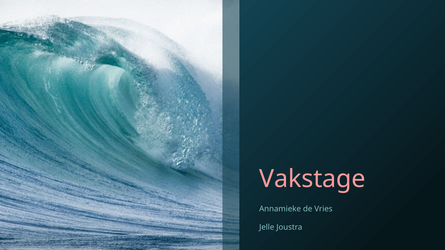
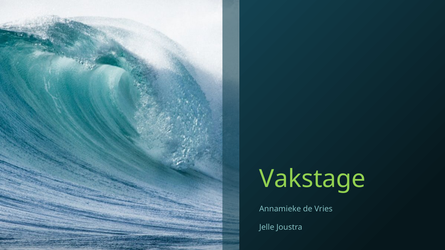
Vakstage colour: pink -> light green (312, 179)
